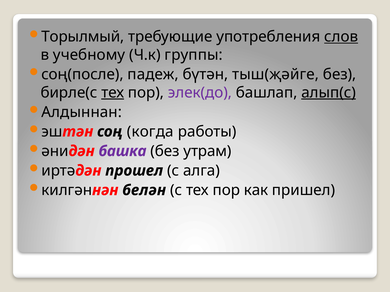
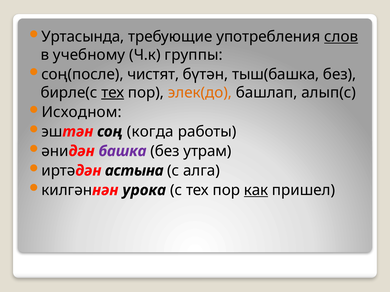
Торылмый: Торылмый -> Уртасында (83, 37)
падеж: падеж -> чистят (153, 74)
тыш(җәйге: тыш(җәйге -> тыш(башка (276, 74)
элек(до colour: purple -> orange (200, 93)
алып(с underline: present -> none (329, 93)
Алдыннан: Алдыннан -> Исходном (82, 112)
прошел: прошел -> астына (134, 171)
белән: белән -> урока (144, 190)
как underline: none -> present (256, 190)
